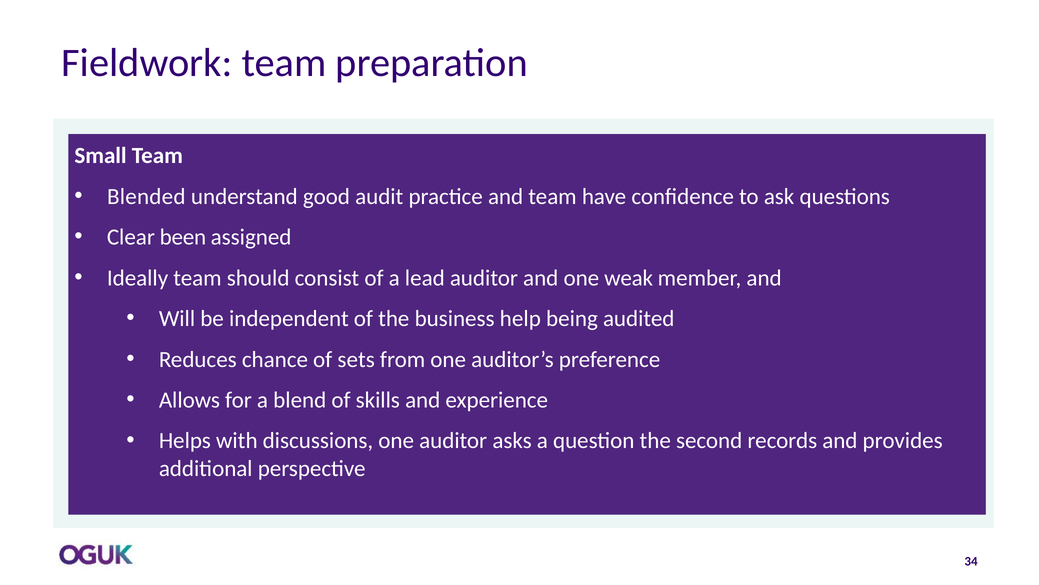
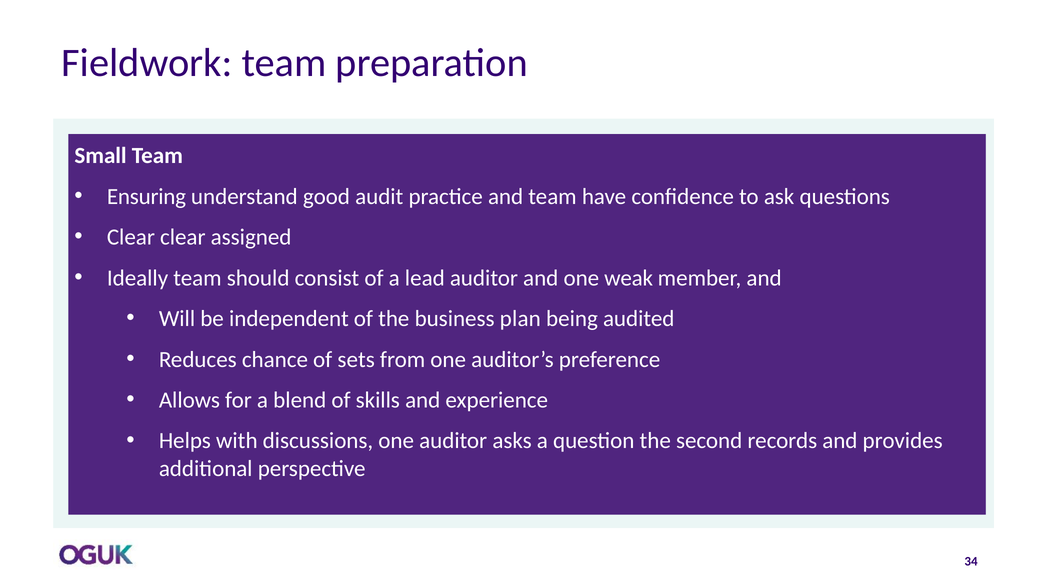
Blended: Blended -> Ensuring (147, 196)
Clear been: been -> clear (183, 237)
help: help -> plan (520, 318)
